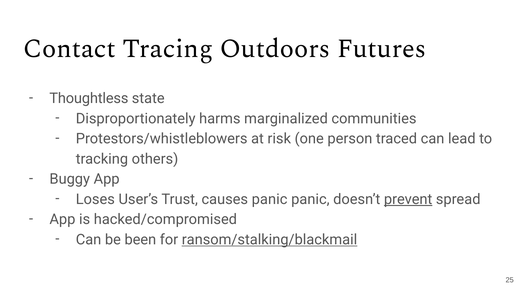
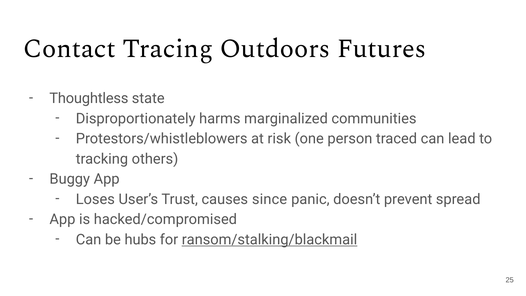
causes panic: panic -> since (270, 199)
prevent underline: present -> none (408, 199)
been: been -> hubs (140, 240)
